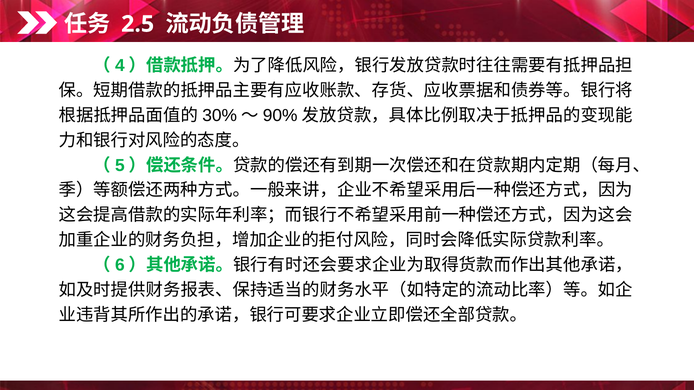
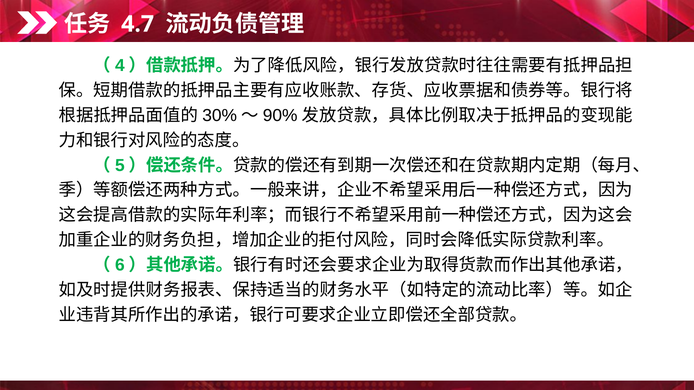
2.5: 2.5 -> 4.7 (138, 24)
